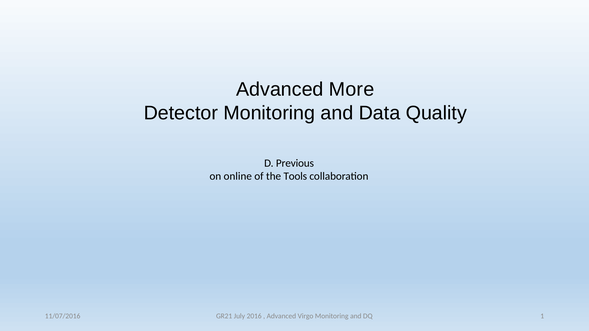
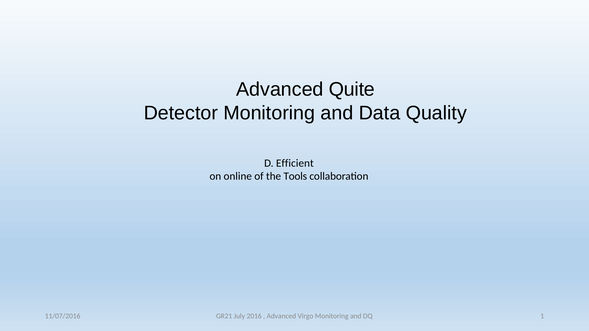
More: More -> Quite (352, 89)
Previous: Previous -> Efficient (295, 163)
